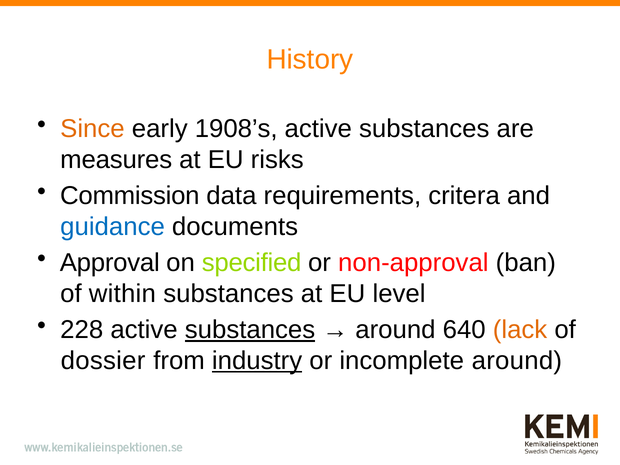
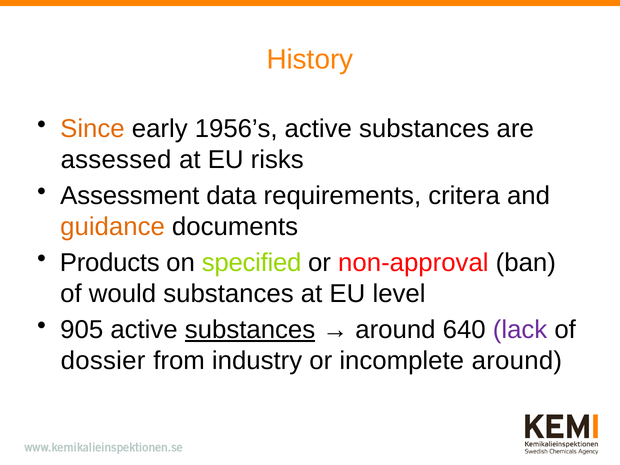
1908’s: 1908’s -> 1956’s (236, 129)
measures: measures -> assessed (116, 160)
Commission: Commission -> Assessment (130, 196)
guidance colour: blue -> orange (113, 227)
Approval: Approval -> Products (110, 263)
within: within -> would (122, 294)
228: 228 -> 905 (82, 330)
lack colour: orange -> purple (520, 330)
industry underline: present -> none (257, 361)
